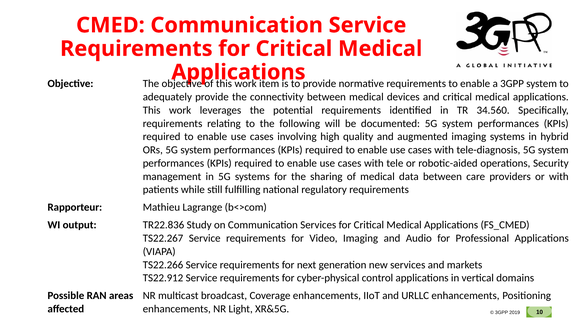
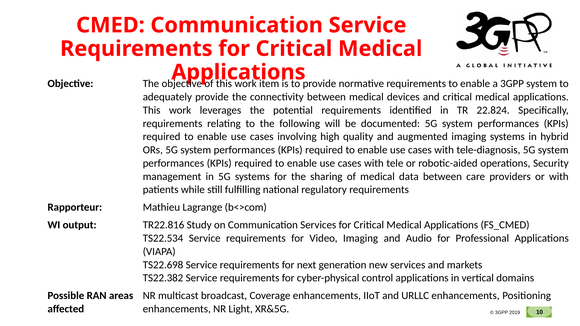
34.560: 34.560 -> 22.824 (493, 110)
TR22.836: TR22.836 -> TR22.816 (163, 225)
TS22.267: TS22.267 -> TS22.534 (163, 238)
TS22.266: TS22.266 -> TS22.698 (163, 265)
TS22.912: TS22.912 -> TS22.382 (163, 278)
